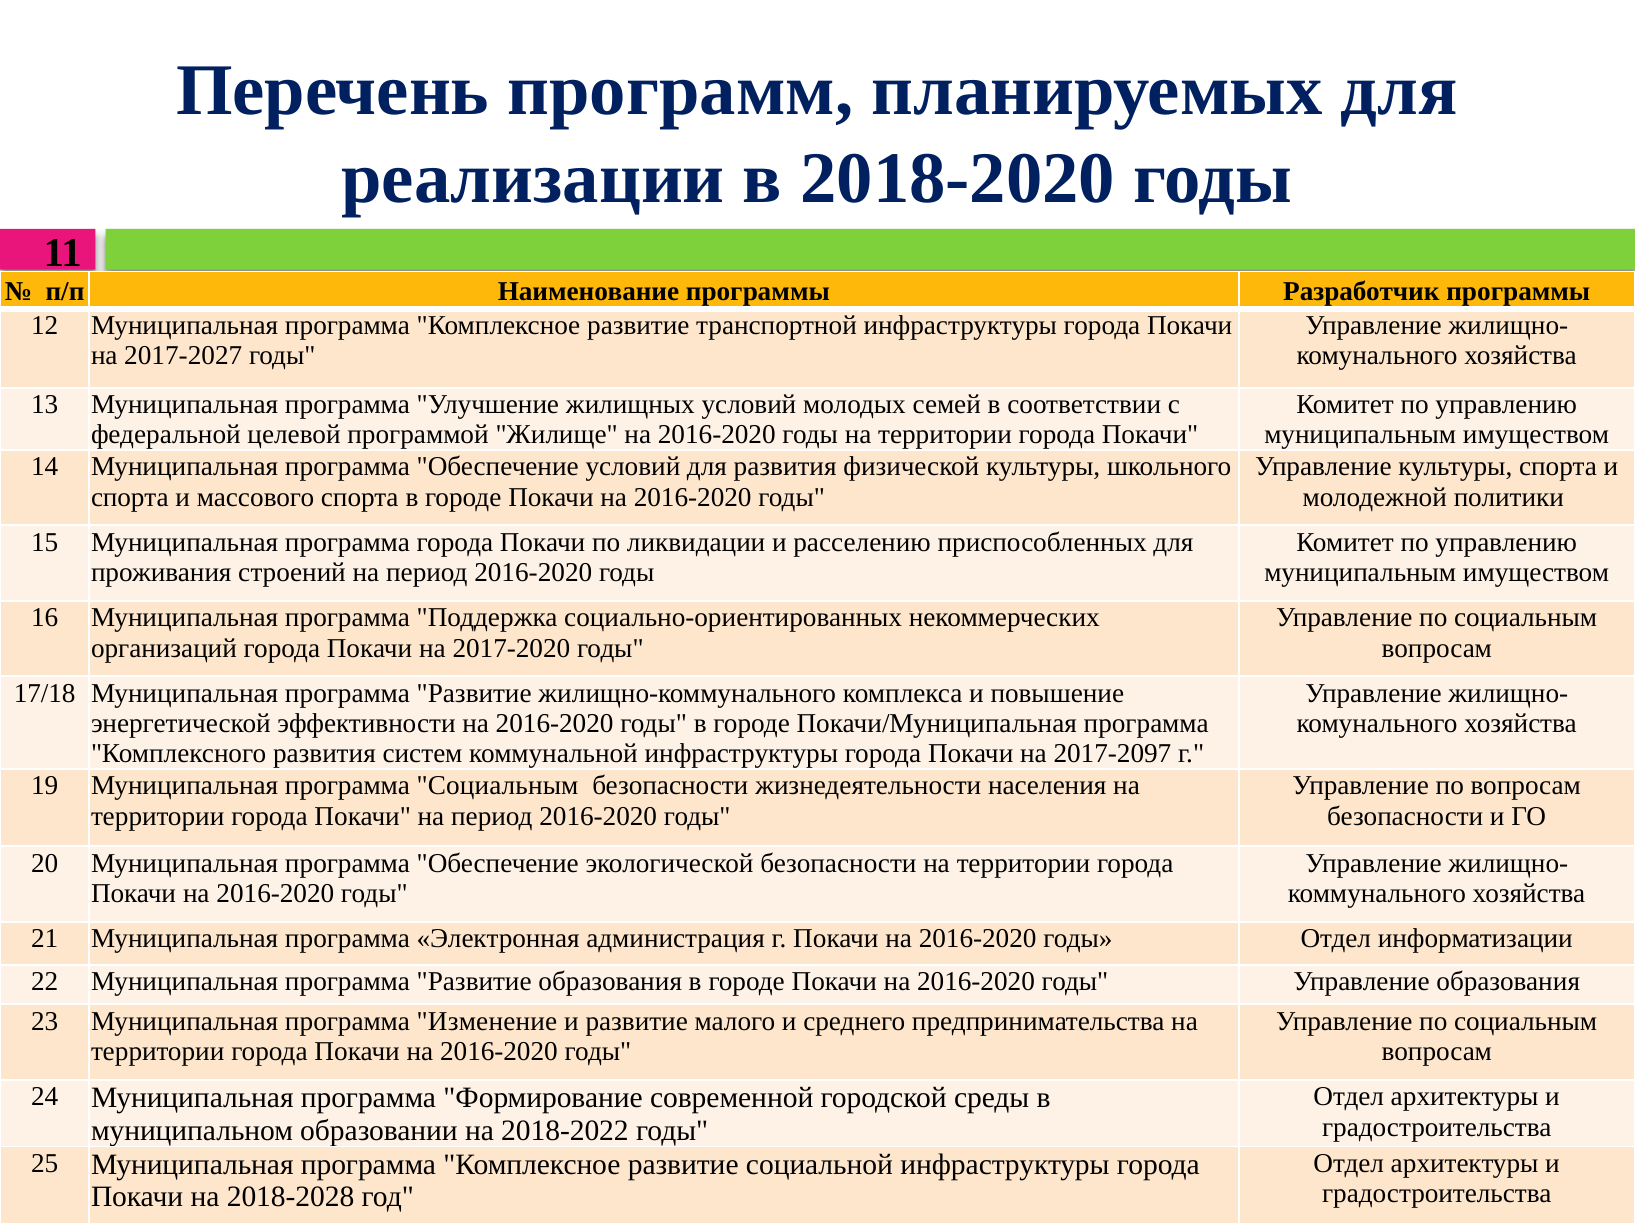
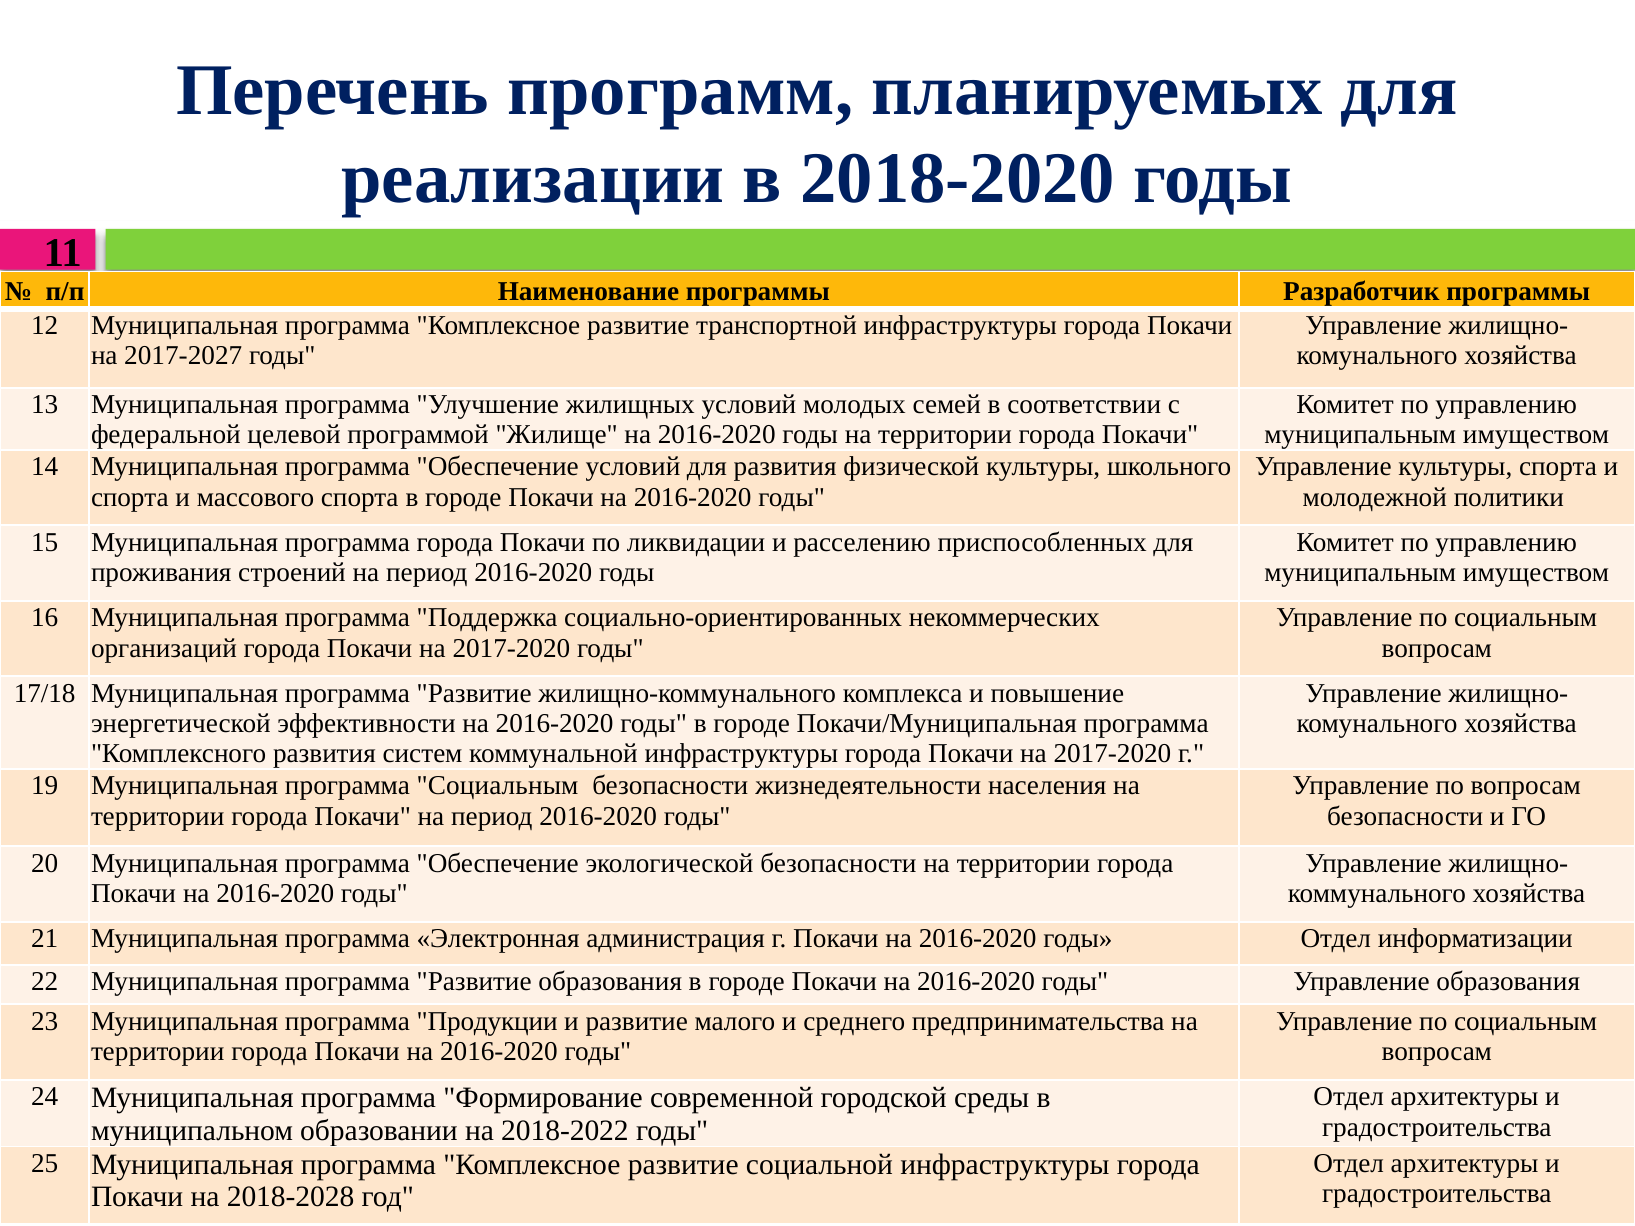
2017-2097: 2017-2097 -> 2017-2020 (1112, 754)
Изменение: Изменение -> Продукции (487, 1022)
